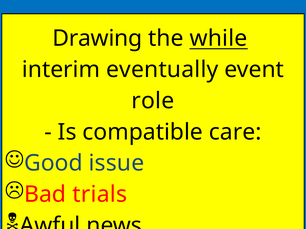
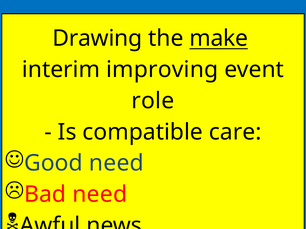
while: while -> make (219, 38)
eventually: eventually -> improving (162, 70)
Good issue: issue -> need (116, 164)
Bad trials: trials -> need (100, 195)
